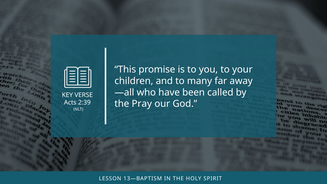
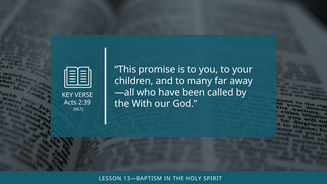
Pray: Pray -> With (142, 104)
